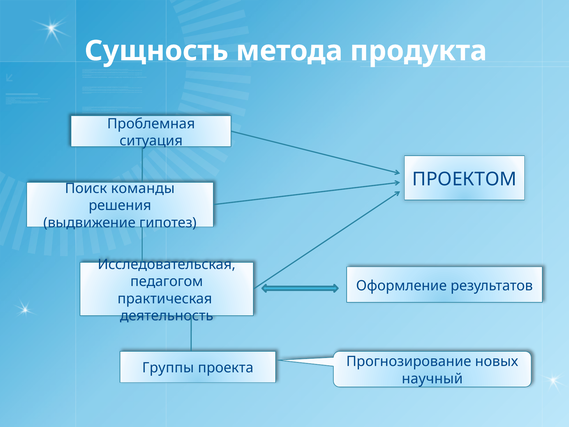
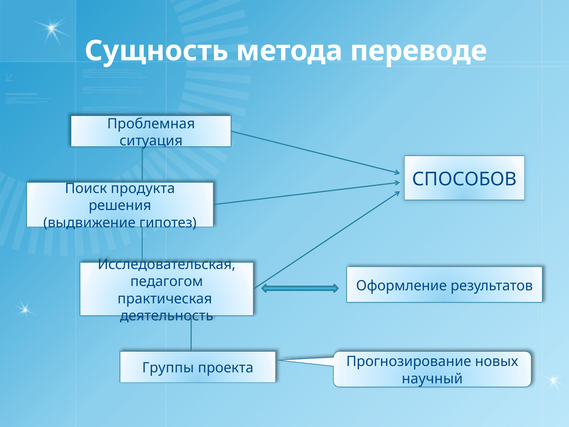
продукта: продукта -> переводе (419, 51)
ПРОЕКТОМ: ПРОЕКТОМ -> СПОСОБОВ (465, 179)
команды: команды -> продукта (143, 188)
